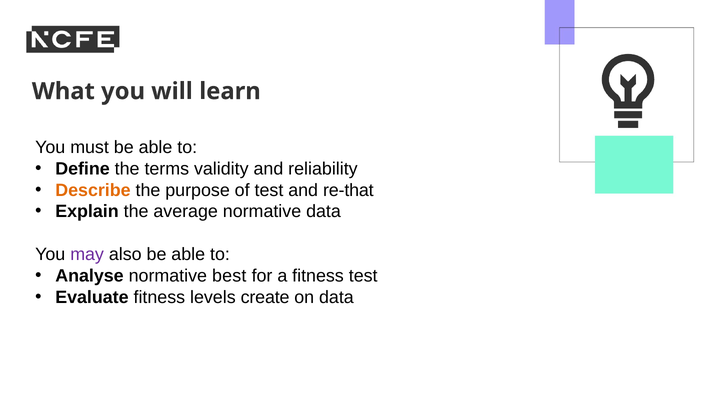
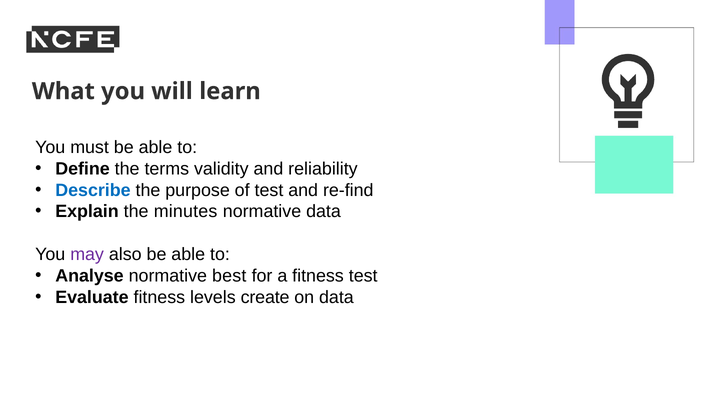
Describe colour: orange -> blue (93, 191)
re-that: re-that -> re-find (348, 191)
average: average -> minutes (186, 212)
